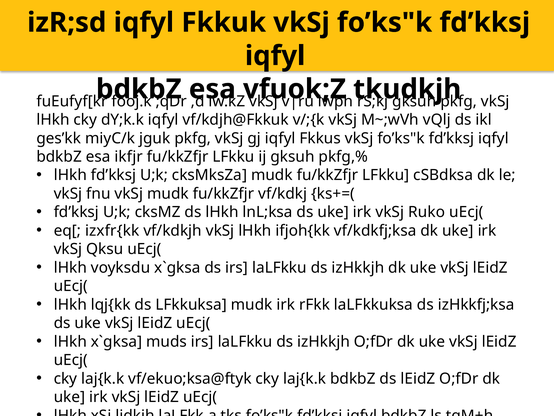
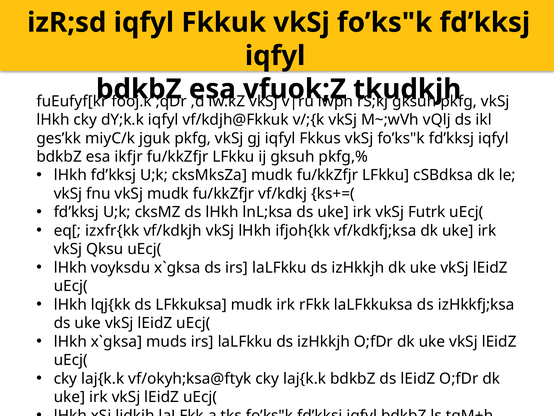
Ruko: Ruko -> Futrk (427, 212)
vf/ekuo;ksa@ftyk: vf/ekuo;ksa@ftyk -> vf/okyh;ksa@ftyk (190, 378)
